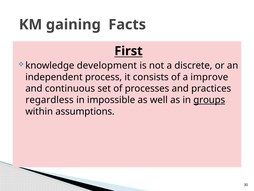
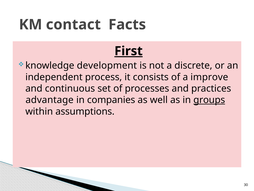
gaining: gaining -> contact (73, 25)
First underline: none -> present (129, 51)
regardless: regardless -> advantage (50, 100)
impossible: impossible -> companies (111, 100)
